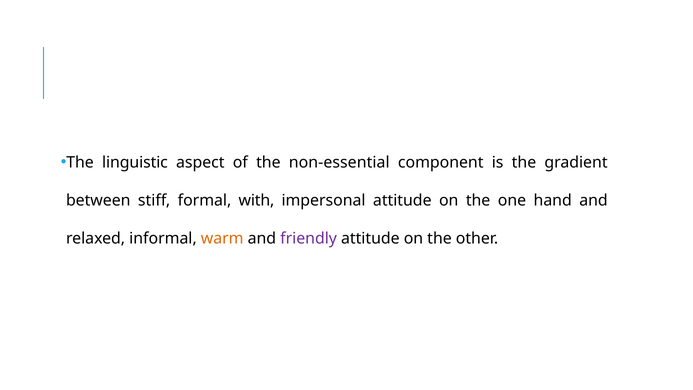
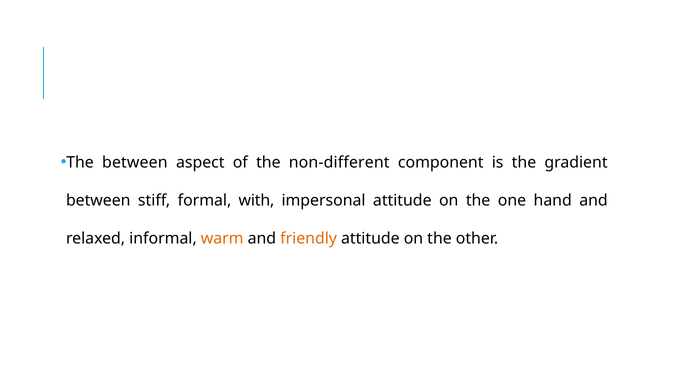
The linguistic: linguistic -> between (135, 162)
non-essential: non-essential -> non-different (339, 162)
friendly colour: purple -> orange (309, 238)
